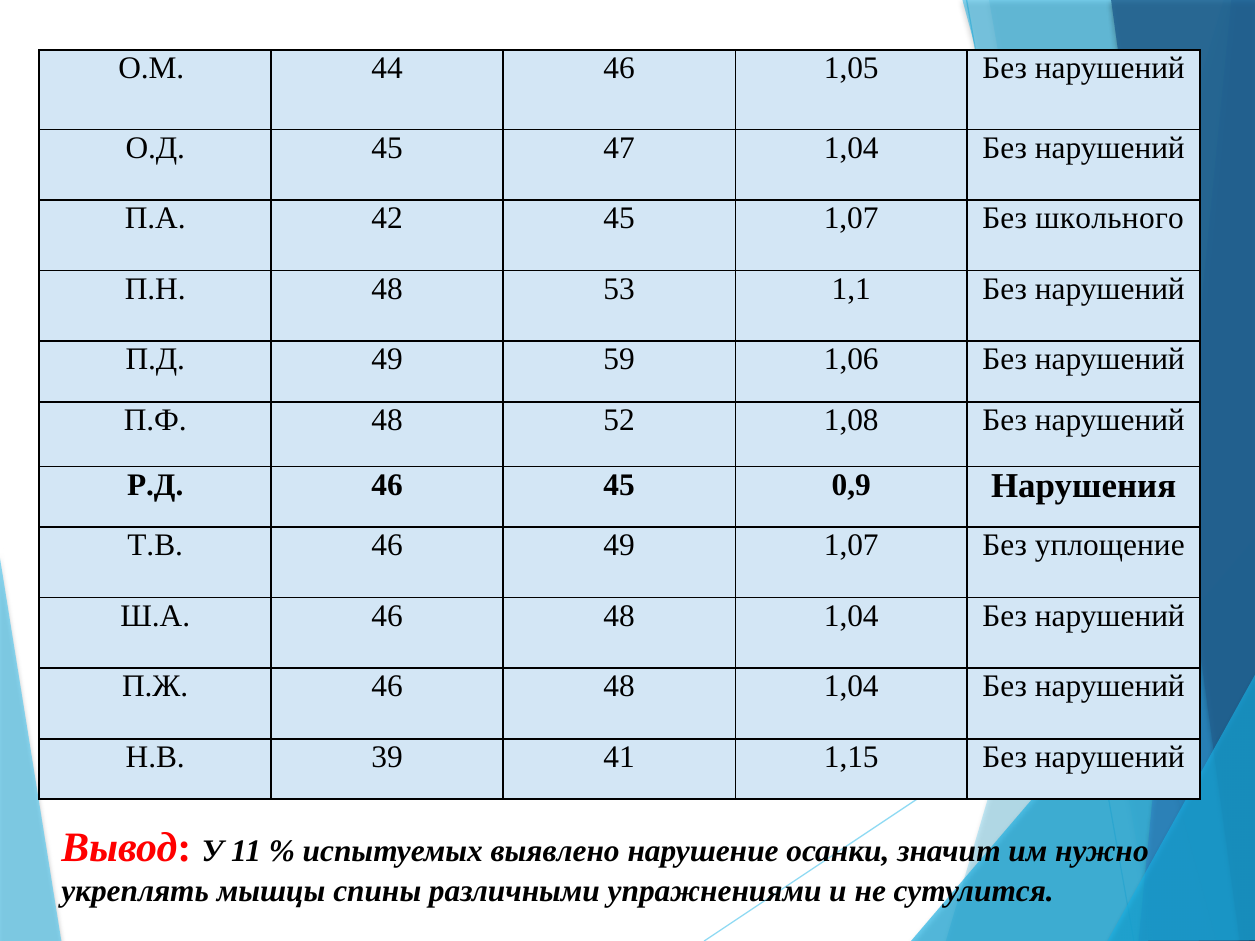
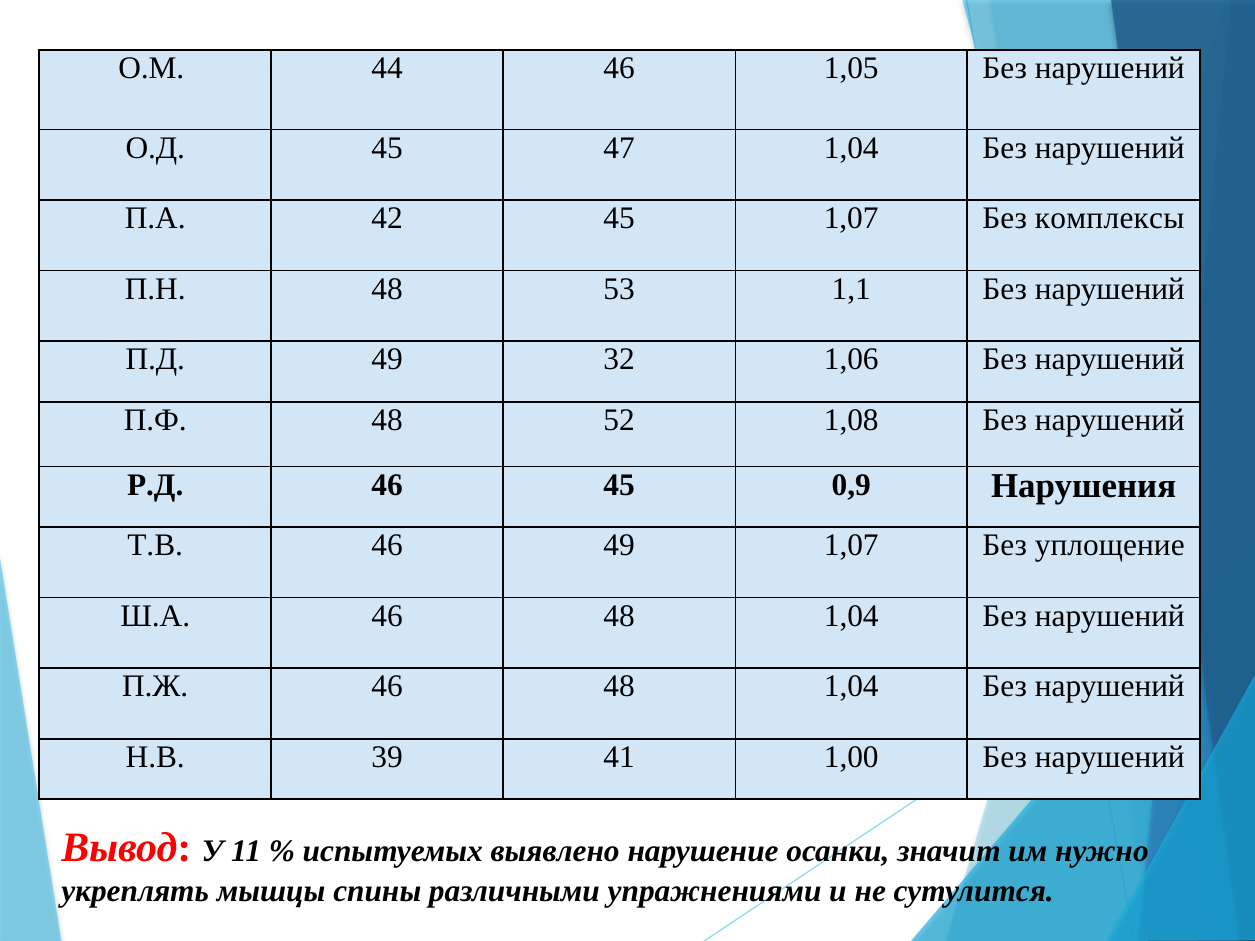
школьного: школьного -> комплексы (1110, 218)
59: 59 -> 32 (619, 359)
1,15: 1,15 -> 1,00 (851, 757)
